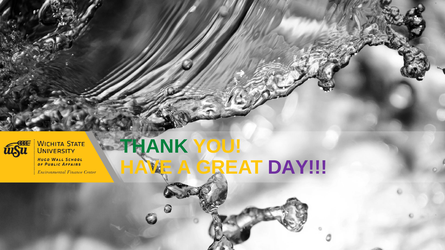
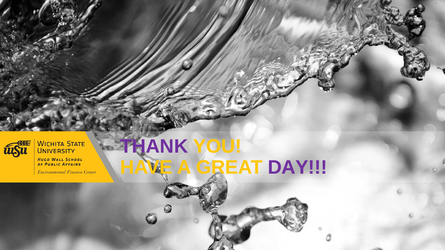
THANK colour: green -> purple (154, 147)
